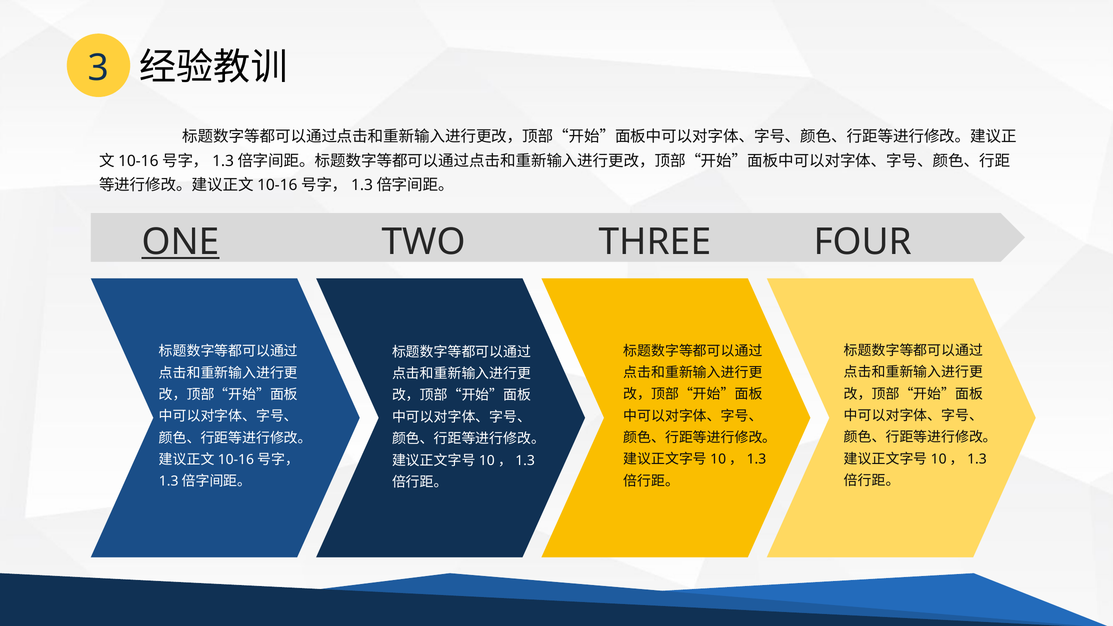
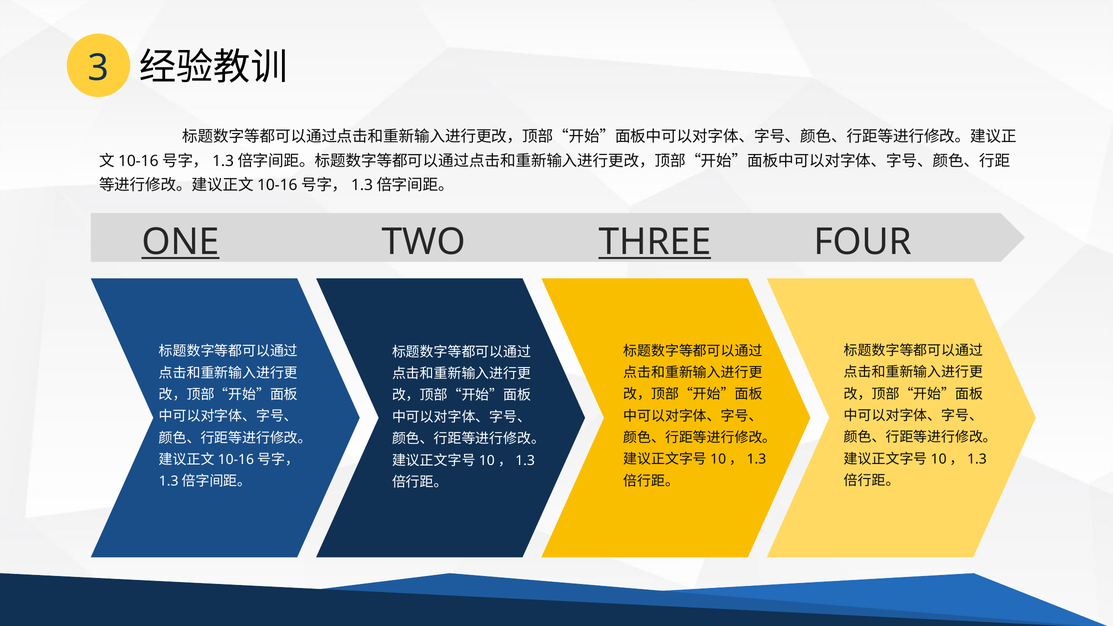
THREE underline: none -> present (655, 242)
